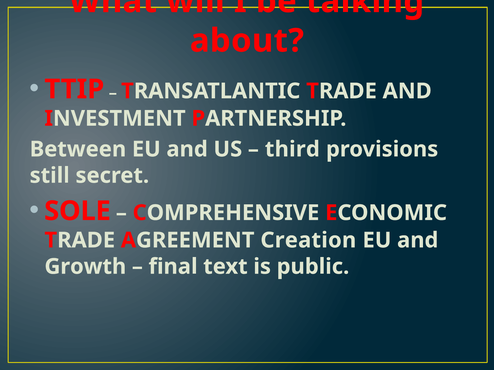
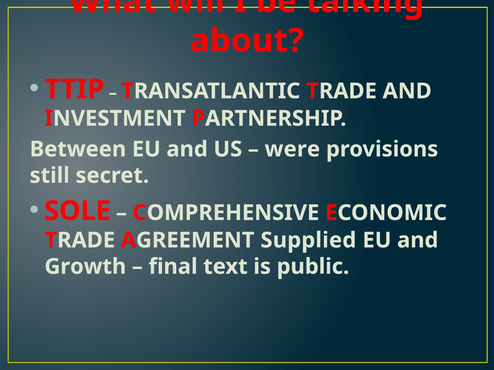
third: third -> were (292, 149)
Creation: Creation -> Supplied (308, 241)
